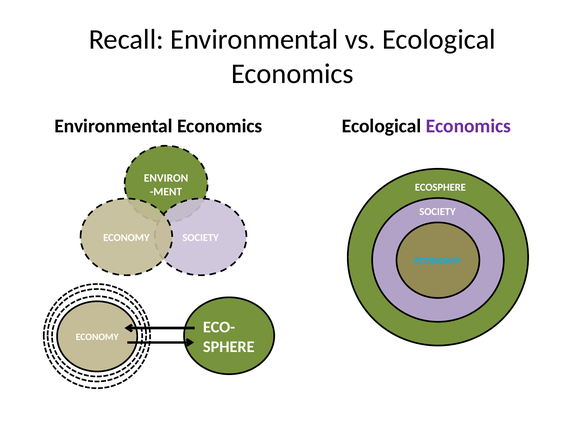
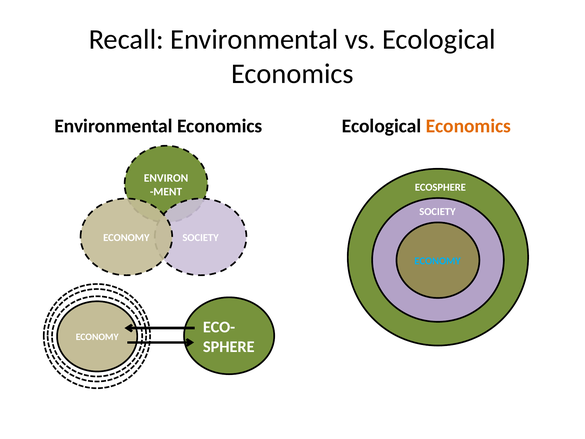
Economics colour: purple -> orange (468, 126)
